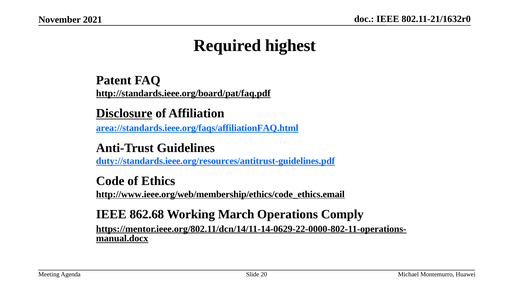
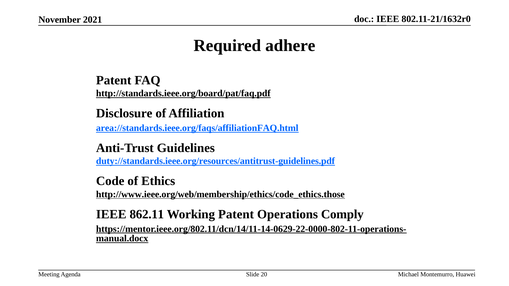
highest: highest -> adhere (290, 46)
Disclosure underline: present -> none (124, 114)
http://www.ieee.org/web/membership/ethics/code_ethics.email: http://www.ieee.org/web/membership/ethics/code_ethics.email -> http://www.ieee.org/web/membership/ethics/code_ethics.those (220, 194)
862.68: 862.68 -> 862.11 (147, 214)
Working March: March -> Patent (236, 214)
